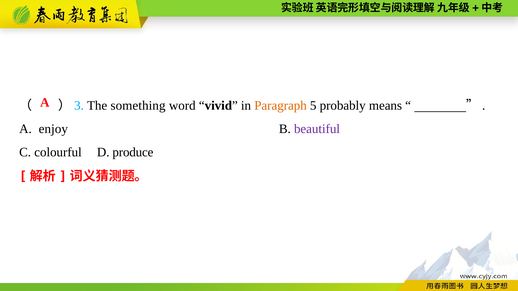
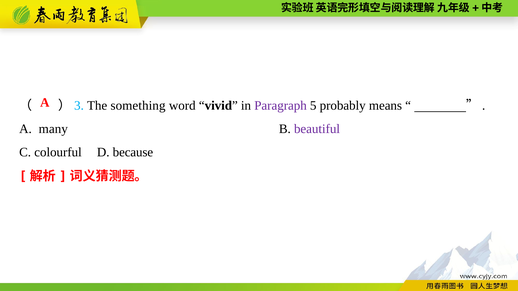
Paragraph colour: orange -> purple (281, 106)
enjoy: enjoy -> many (53, 129)
produce: produce -> because (133, 152)
